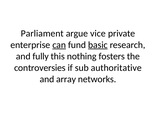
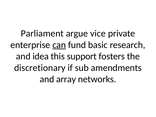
basic underline: present -> none (98, 45)
fully: fully -> idea (41, 56)
nothing: nothing -> support (82, 56)
controversies: controversies -> discretionary (40, 68)
authoritative: authoritative -> amendments (116, 68)
